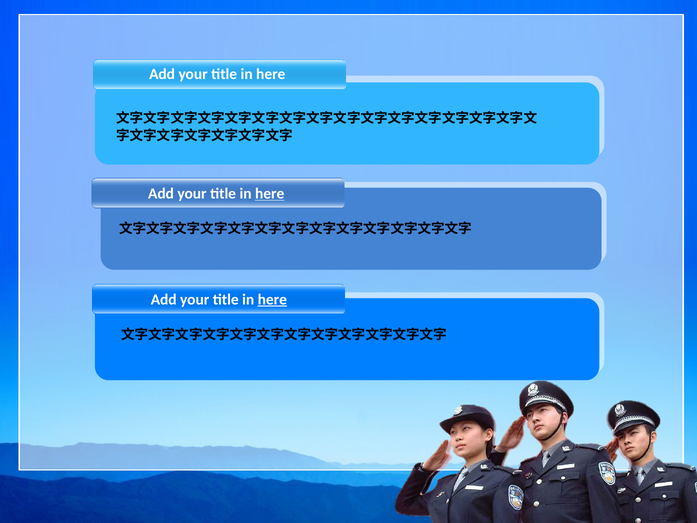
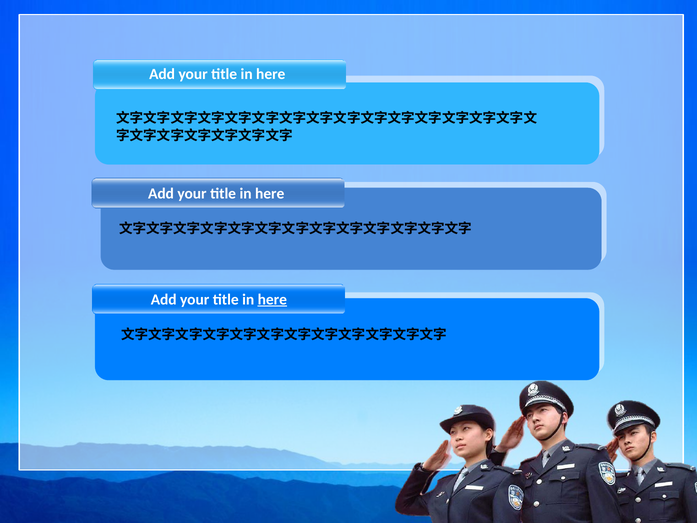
here underline: present -> none (270, 193)
